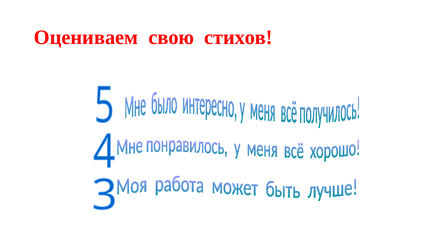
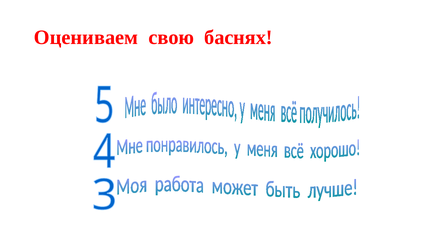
стихов: стихов -> баснях (238, 37)
